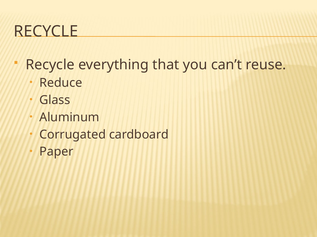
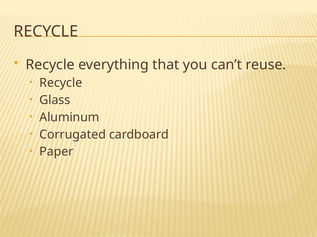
Reduce: Reduce -> Recycle (61, 83)
